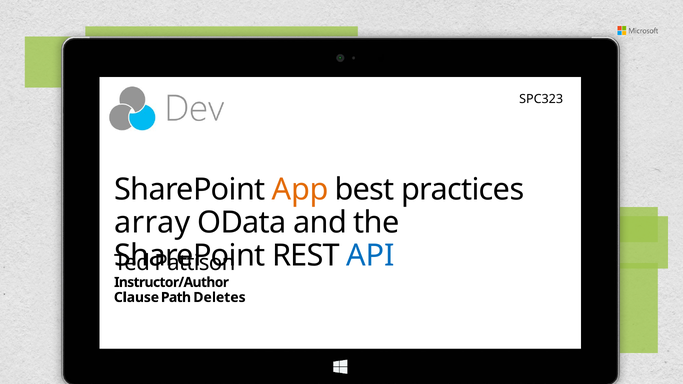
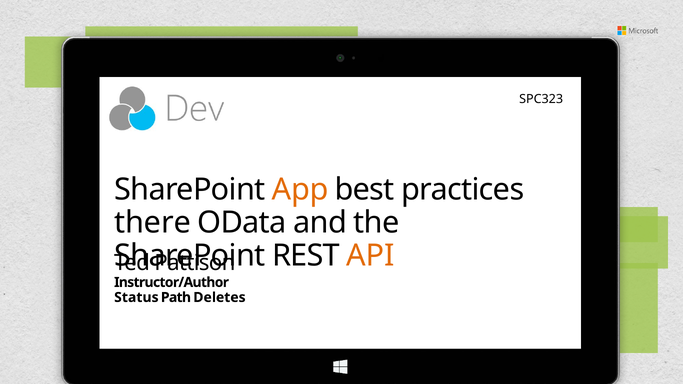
array: array -> there (153, 223)
API colour: blue -> orange (370, 256)
Clause: Clause -> Status (136, 297)
